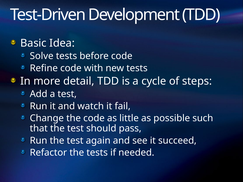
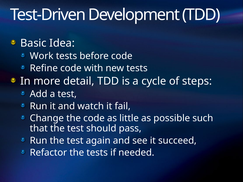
Solve: Solve -> Work (42, 56)
